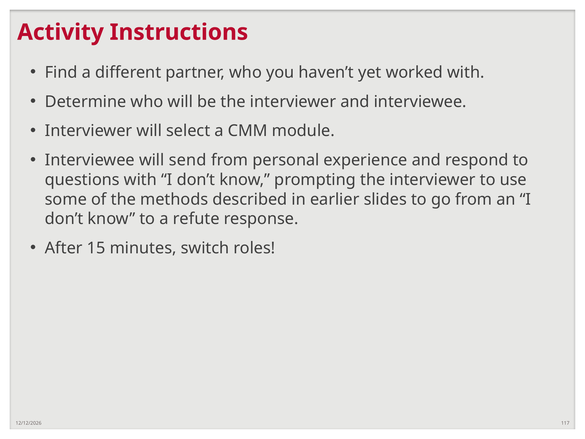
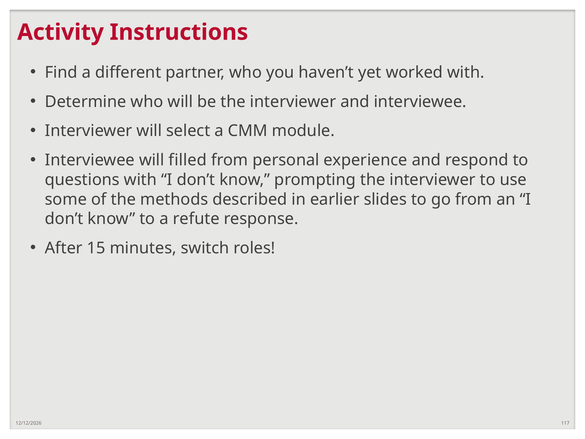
send: send -> filled (188, 160)
